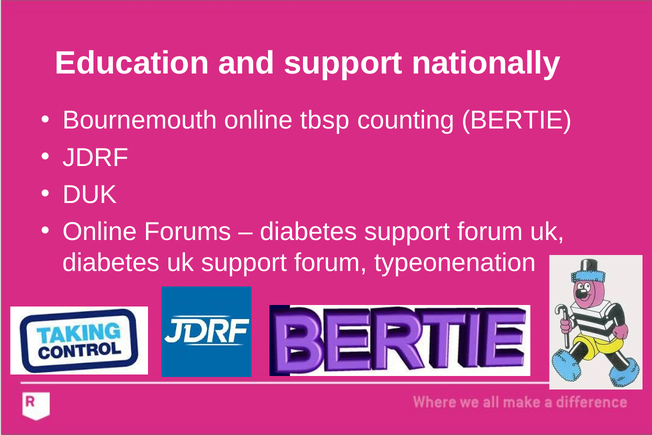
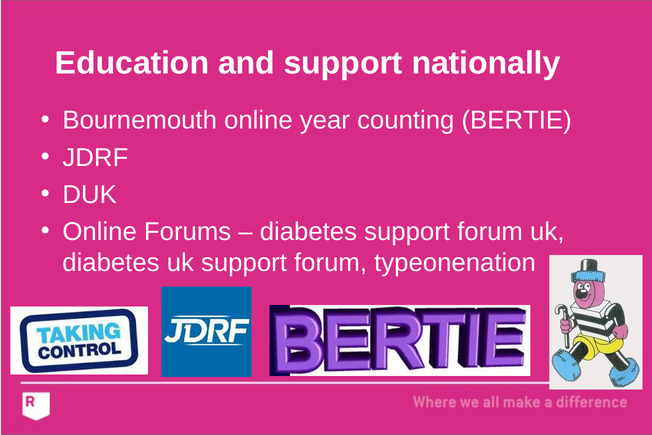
tbsp: tbsp -> year (325, 120)
